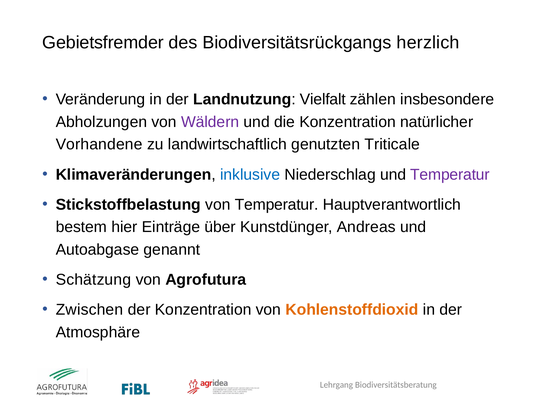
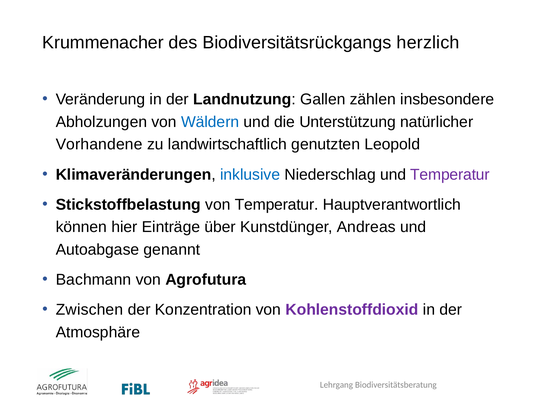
Gebietsfremder: Gebietsfremder -> Krummenacher (103, 42)
Vielfalt: Vielfalt -> Gallen (323, 99)
Wäldern colour: purple -> blue (210, 122)
die Konzentration: Konzentration -> Unterstützung (348, 122)
Triticale: Triticale -> Leopold (392, 144)
bestem: bestem -> können (81, 227)
Schätzung: Schätzung -> Bachmann (94, 279)
Kohlenstoffdioxid colour: orange -> purple (352, 309)
